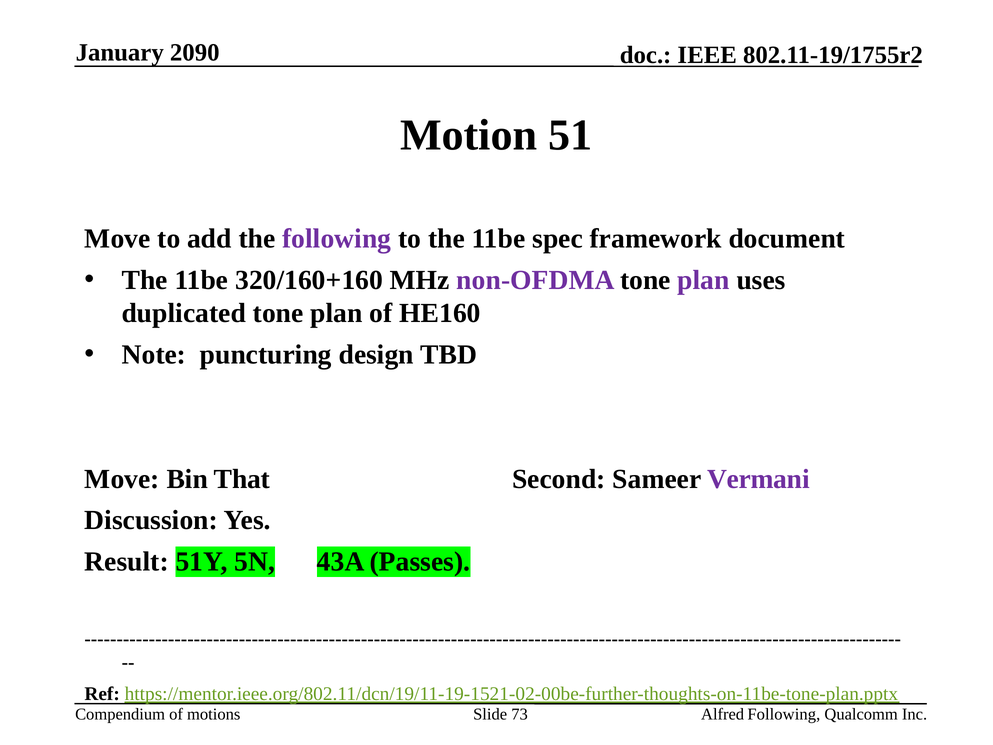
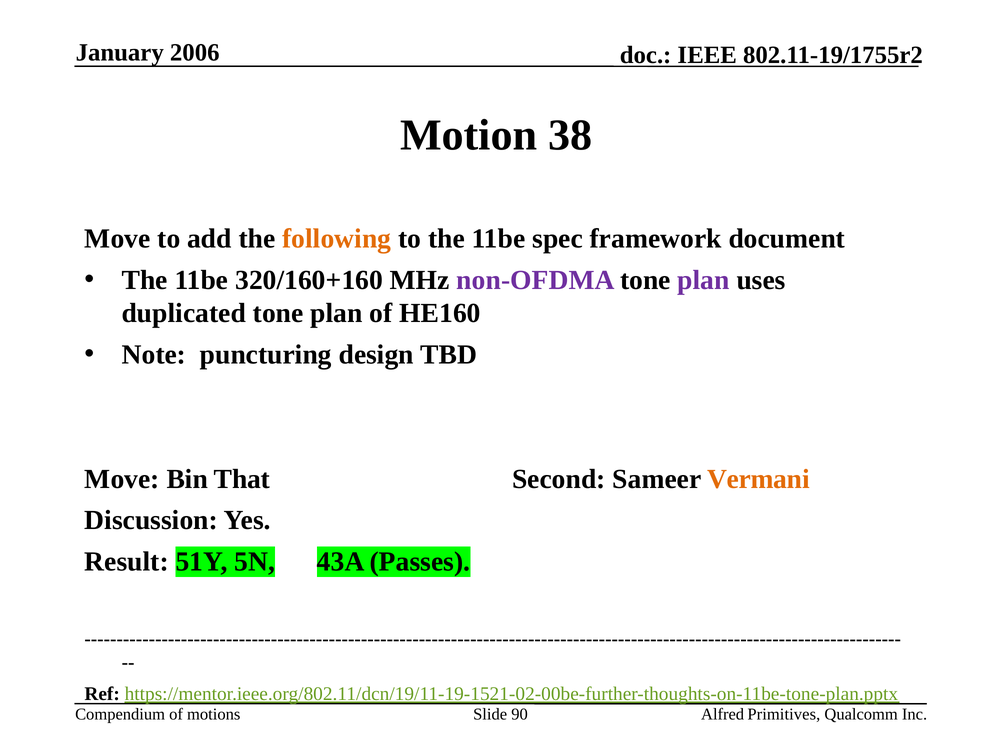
2090: 2090 -> 2006 (195, 53)
51: 51 -> 38 (570, 135)
following colour: purple -> orange (337, 239)
Vermani colour: purple -> orange (758, 479)
73: 73 -> 90 (520, 714)
Alfred Following: Following -> Primitives (784, 714)
